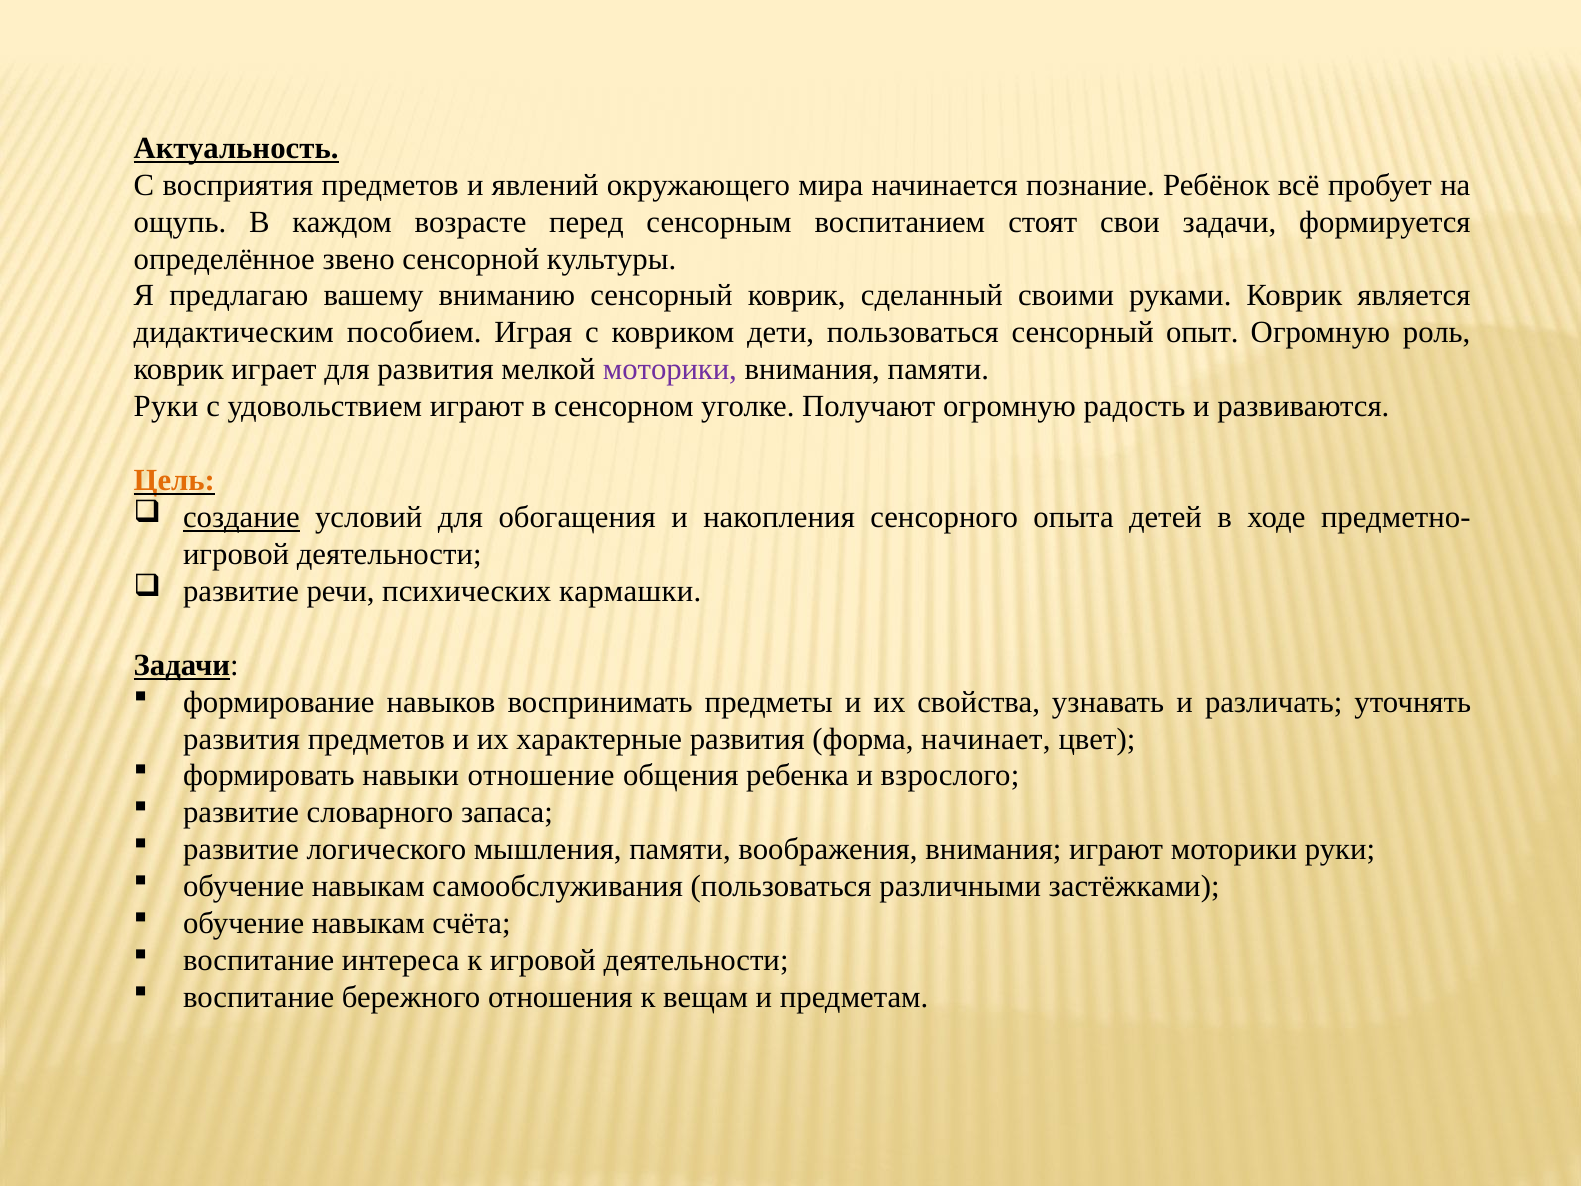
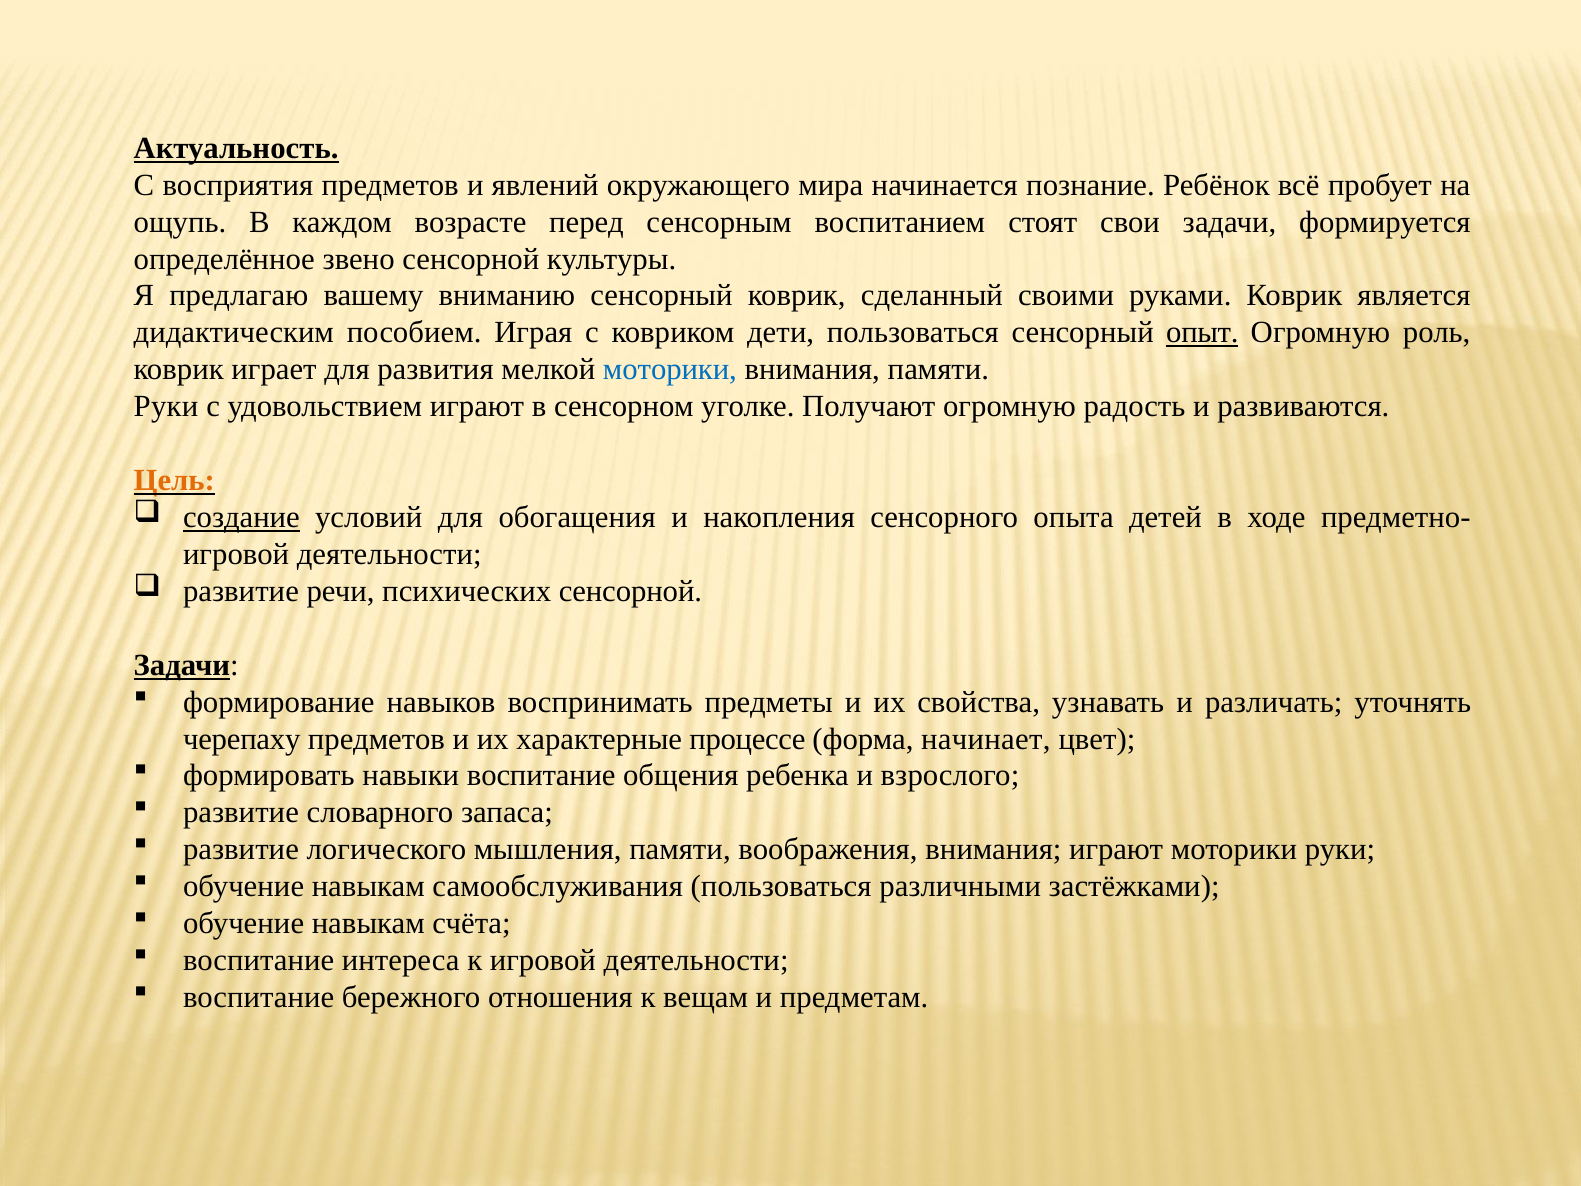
опыт underline: none -> present (1202, 333)
моторики colour: purple -> blue (670, 370)
психических кармашки: кармашки -> сенсорной (630, 591)
развития: развития -> черепаху (242, 739)
характерные развития: развития -> процессе (747, 739)
навыки отношение: отношение -> воспитание (541, 776)
